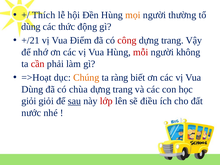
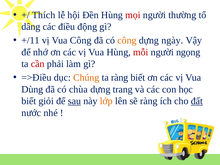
mọi colour: orange -> red (133, 15)
dùng: dùng -> dâng (31, 27)
thức: thức -> điều (67, 27)
+/21: +/21 -> +/11 (30, 40)
Vua Điểm: Điểm -> Công (81, 40)
công colour: red -> orange (127, 40)
trang: trang -> ngày (172, 40)
không: không -> ngọng (188, 52)
=>Hoạt: =>Hoạt -> =>Điều (36, 78)
giỏi: giỏi -> biết (29, 101)
lớp colour: red -> orange (106, 101)
sẽ điều: điều -> ràng (149, 101)
đất underline: none -> present (197, 101)
